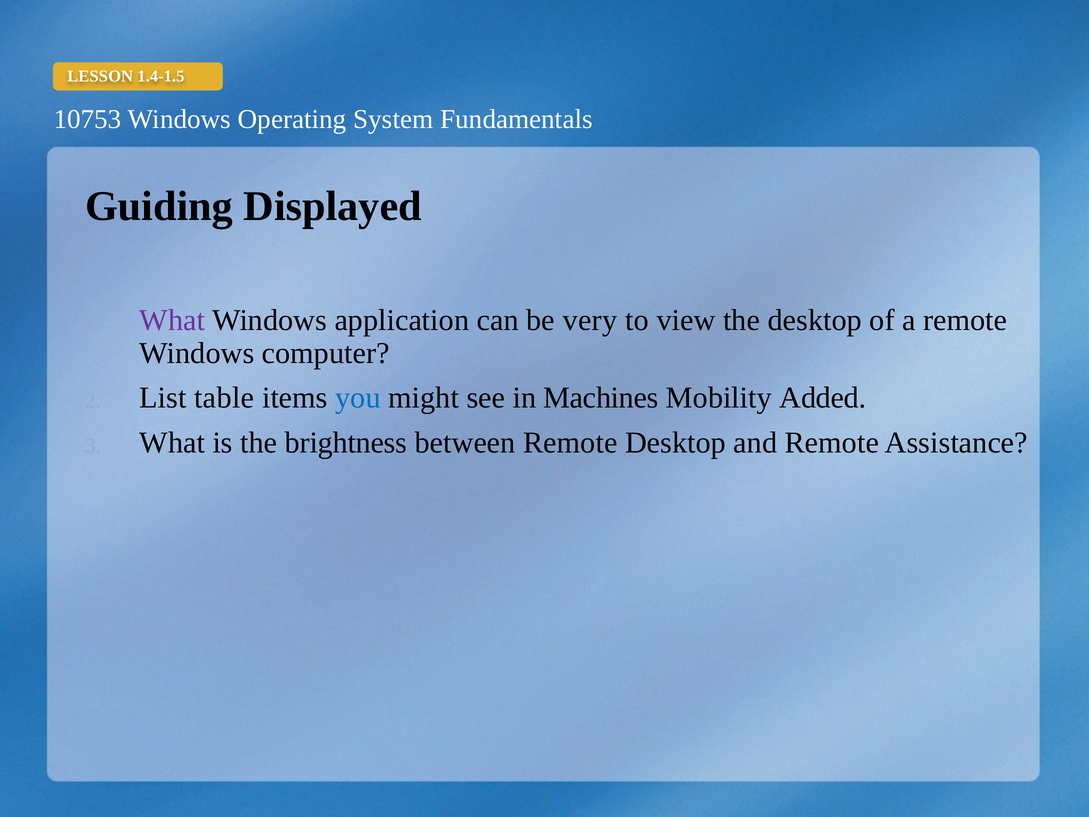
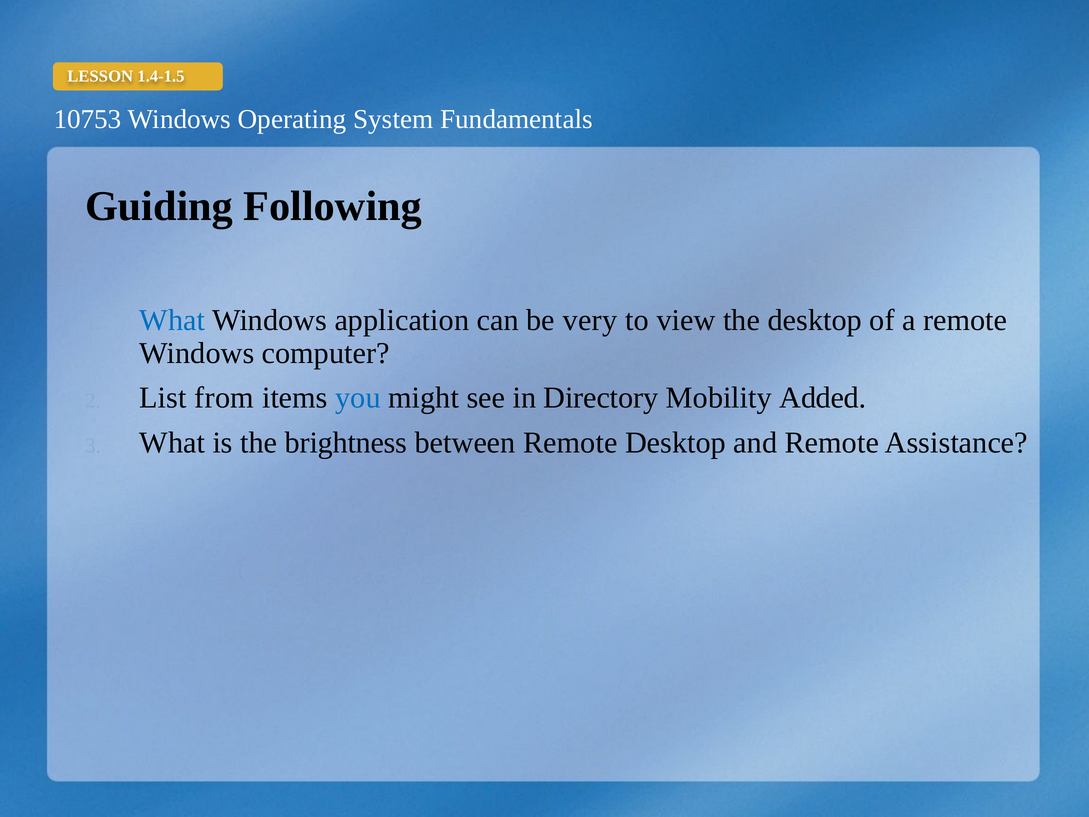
Displayed: Displayed -> Following (333, 206)
What colour: purple -> blue (172, 320)
table: table -> from (224, 398)
Machines: Machines -> Directory (601, 398)
